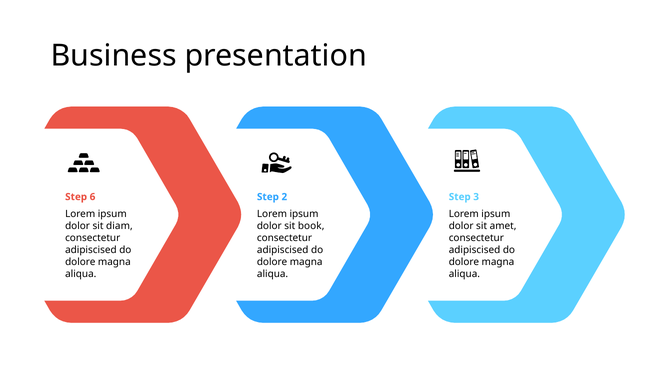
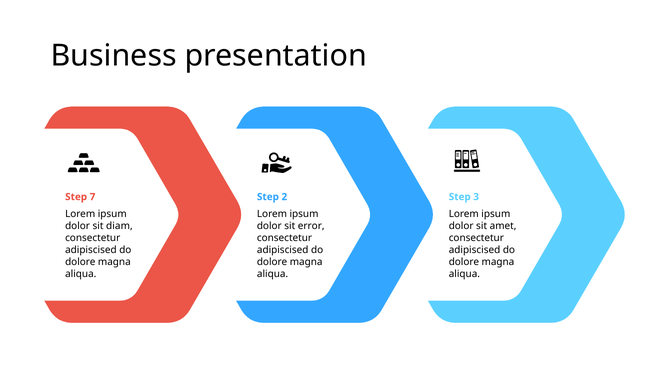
6: 6 -> 7 (93, 197)
book: book -> error (311, 226)
